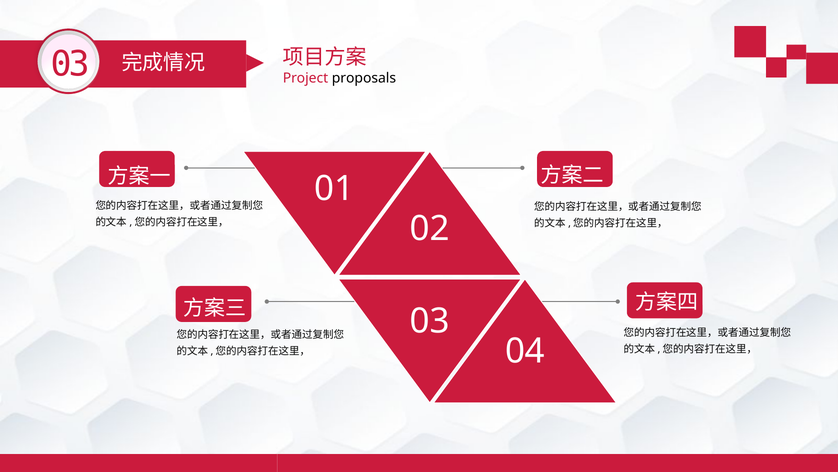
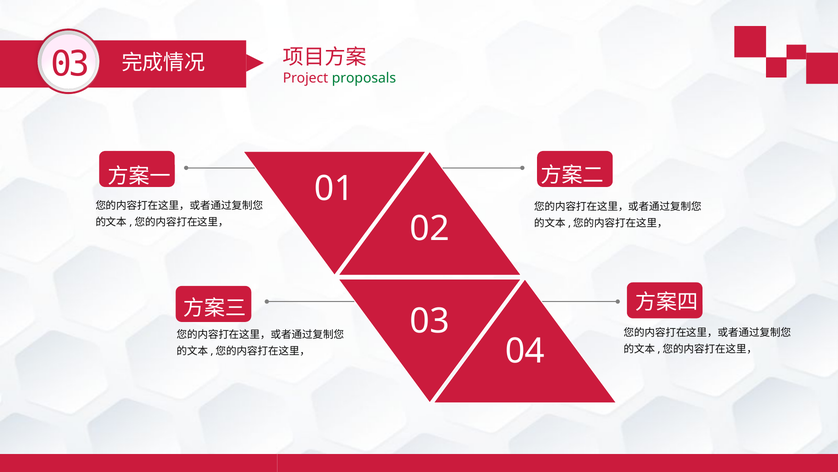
proposals colour: black -> green (364, 78)
